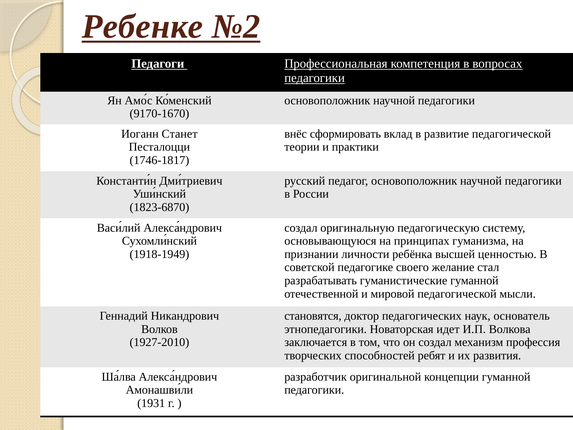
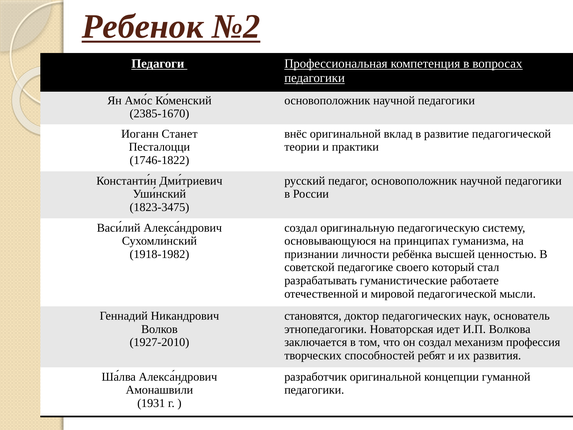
Ребенке: Ребенке -> Ребенок (143, 27)
9170-1670: 9170-1670 -> 2385-1670 (159, 114)
внёс сформировать: сформировать -> оригинальной (345, 134)
1746-1817: 1746-1817 -> 1746-1822 (159, 160)
1823-6870: 1823-6870 -> 1823-3475 (159, 207)
1918-1949: 1918-1949 -> 1918-1982 (159, 254)
желание: желание -> который (453, 267)
гуманистические гуманной: гуманной -> работаете (474, 280)
